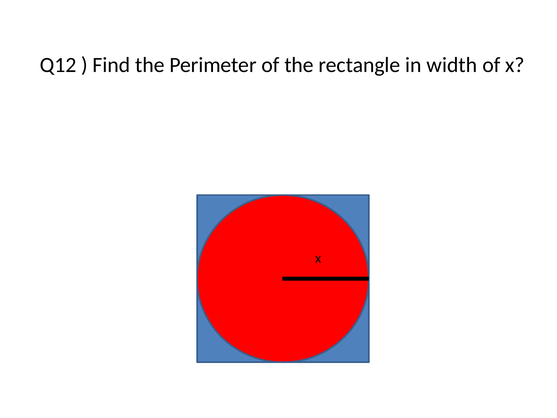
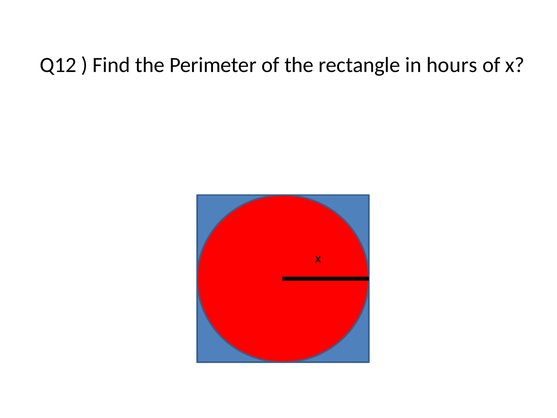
width: width -> hours (452, 65)
